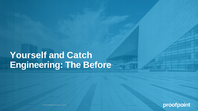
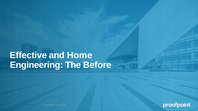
Yourself: Yourself -> Effective (28, 55)
Catch: Catch -> Home (80, 55)
